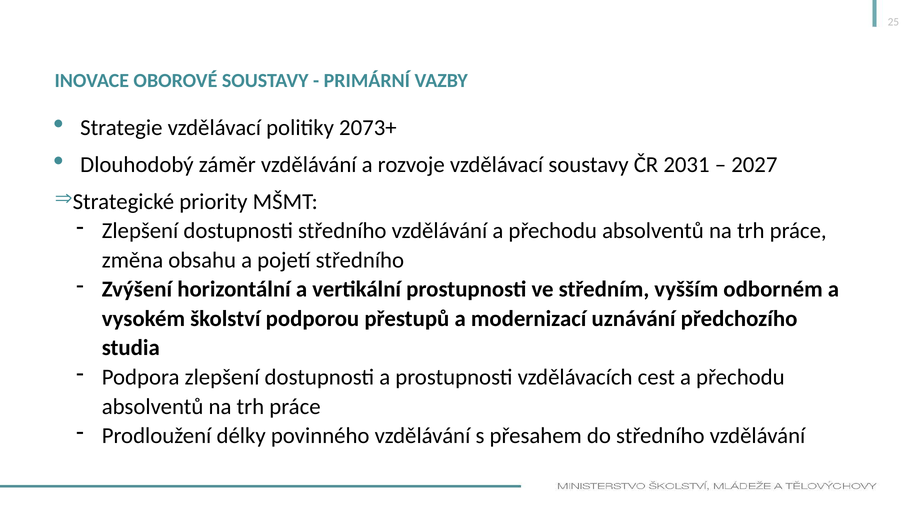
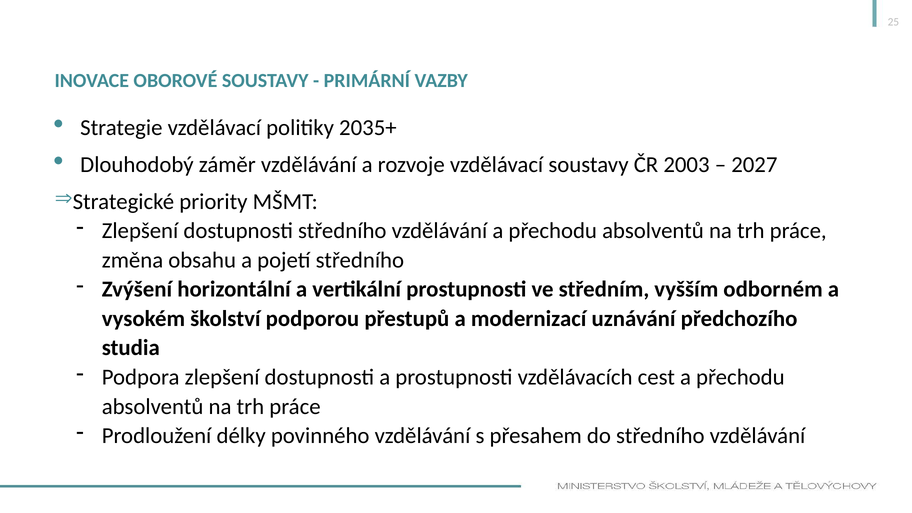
2073+: 2073+ -> 2035+ (368, 128)
2031: 2031 -> 2003 (686, 165)
